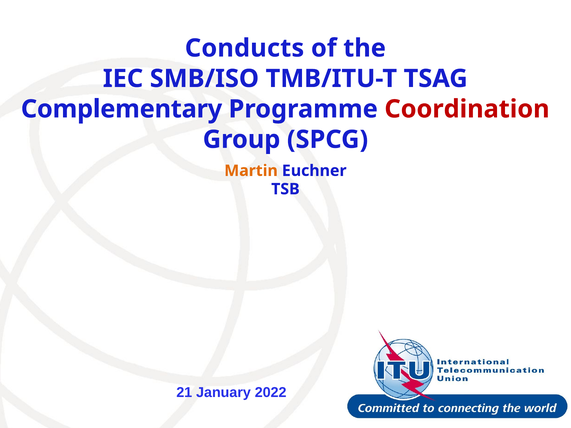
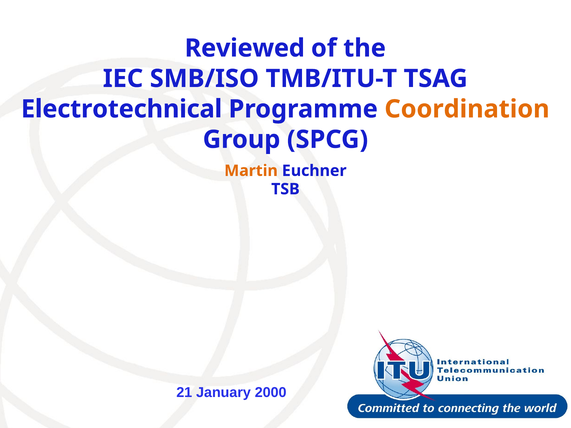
Conducts: Conducts -> Reviewed (245, 48)
Complementary: Complementary -> Electrotechnical (122, 109)
Coordination colour: red -> orange (467, 109)
2022: 2022 -> 2000 (271, 393)
